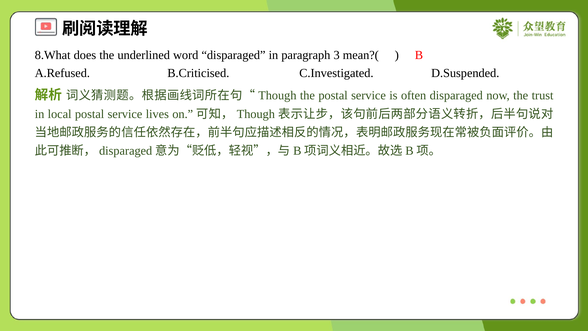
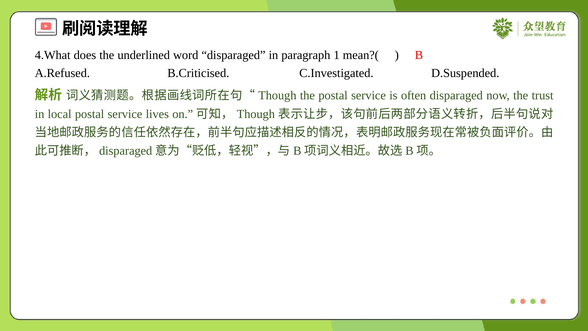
8.What: 8.What -> 4.What (53, 55)
3: 3 -> 1 (337, 55)
